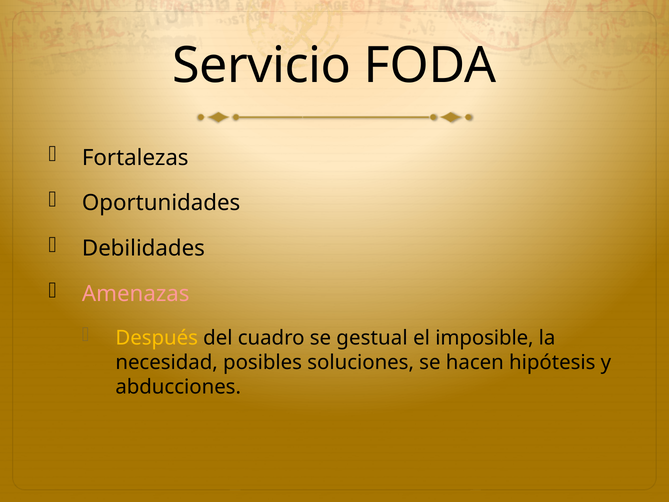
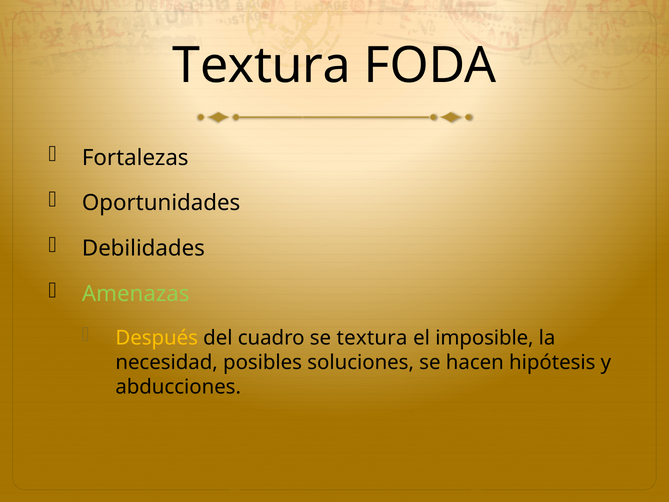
Servicio: Servicio -> Textura (262, 65)
Amenazas colour: pink -> light green (136, 294)
se gestual: gestual -> textura (372, 338)
